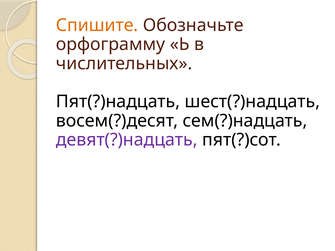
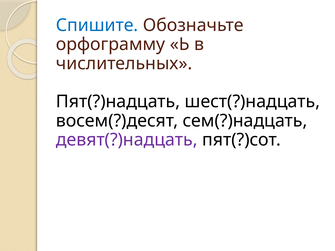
Спишите colour: orange -> blue (97, 25)
